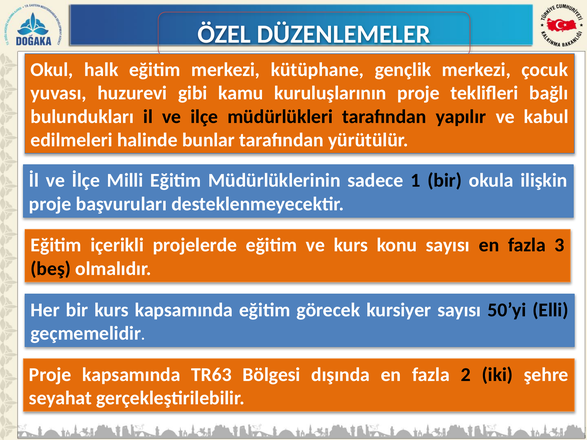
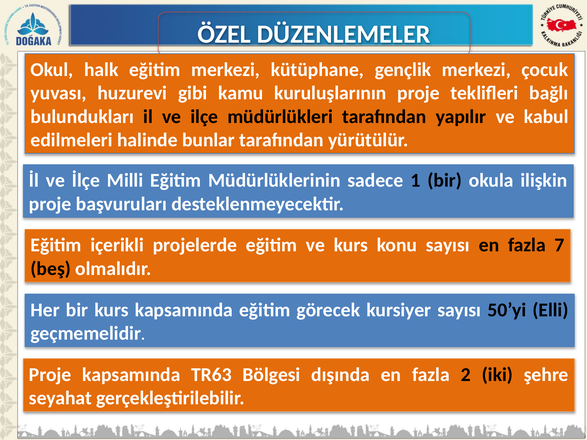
3: 3 -> 7 (560, 245)
